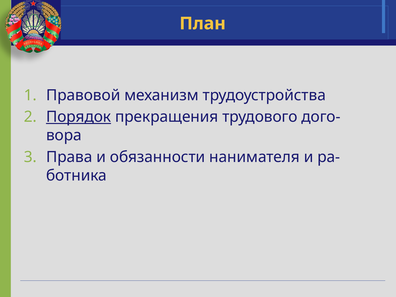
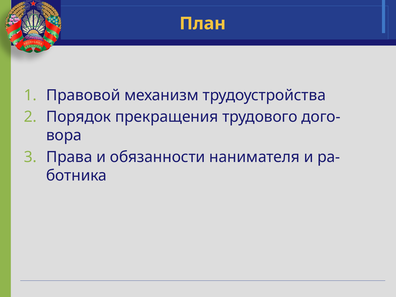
Порядок underline: present -> none (79, 117)
